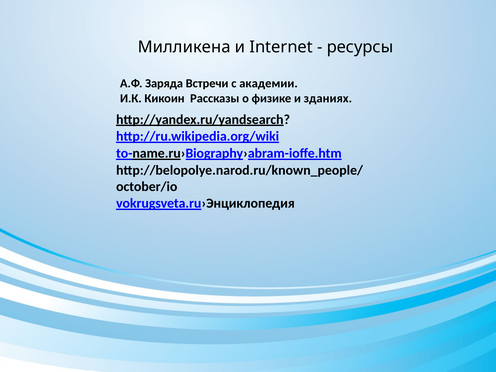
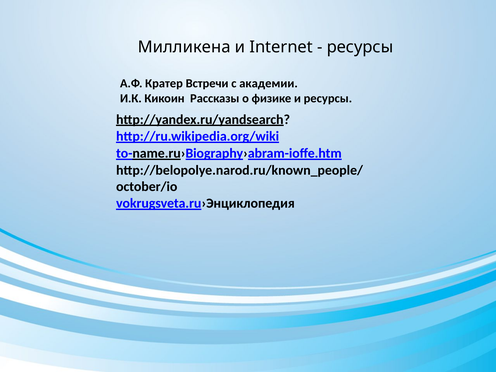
Заряда: Заряда -> Кратер (164, 83)
и зданиях: зданиях -> ресурсы (328, 98)
